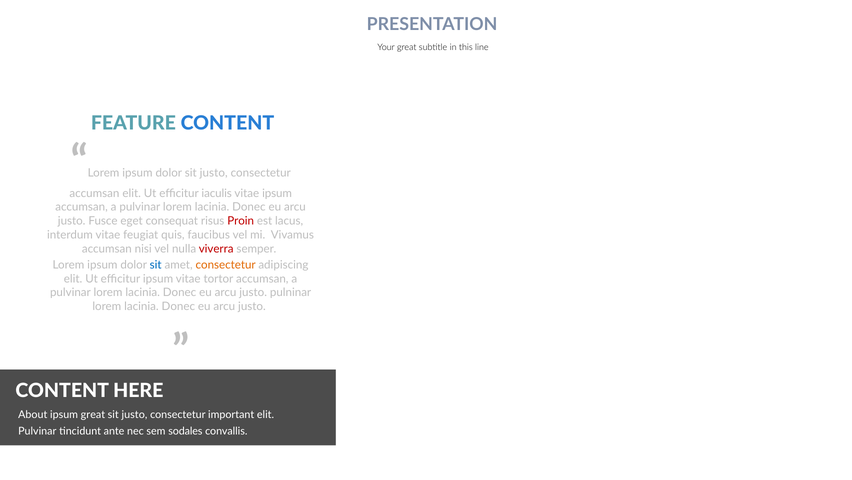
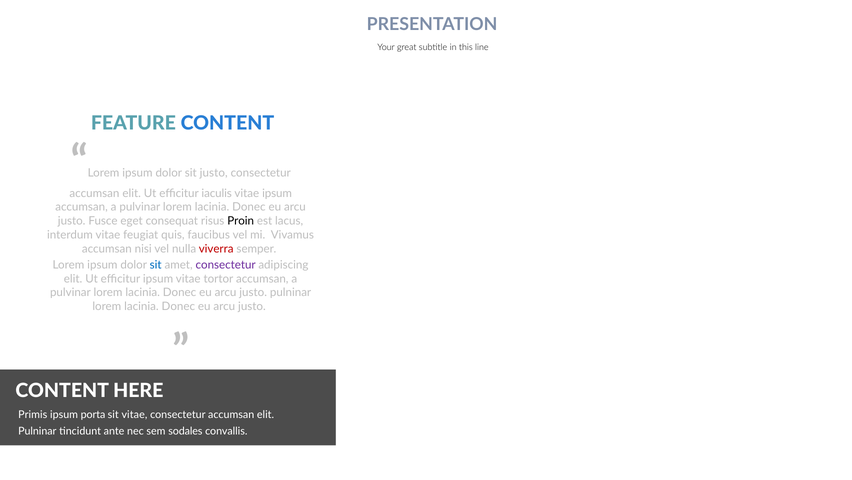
Proin colour: red -> black (241, 221)
consectetur colour: orange -> purple (226, 265)
About: About -> Primis (33, 415)
ipsum great: great -> porta (93, 415)
justo: justo -> vitae (134, 415)
important: important -> accumsan (231, 415)
Pulvinar: Pulvinar -> Pulninar (37, 432)
